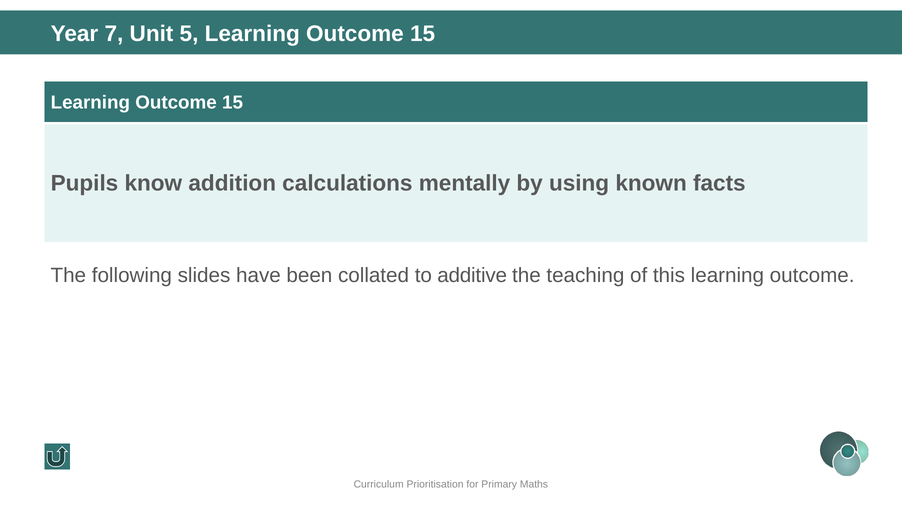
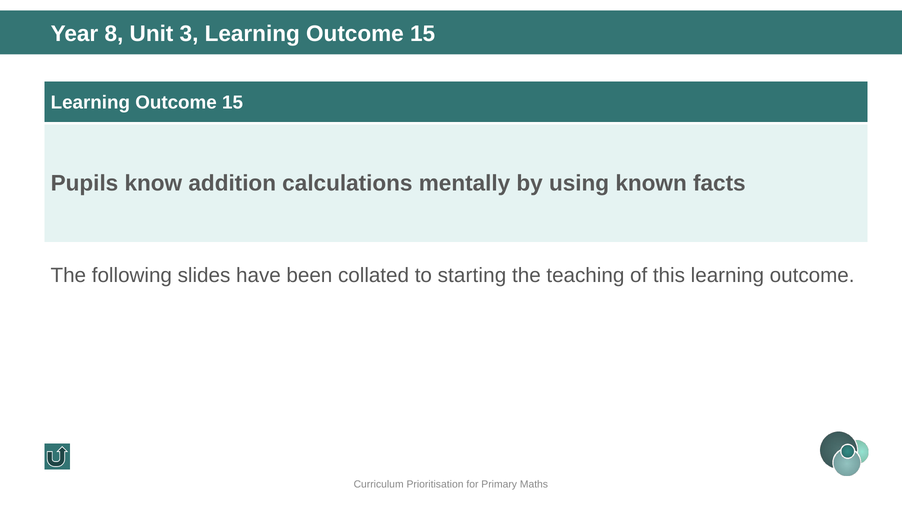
7: 7 -> 8 (114, 34)
5: 5 -> 3 (189, 34)
additive: additive -> starting (472, 276)
